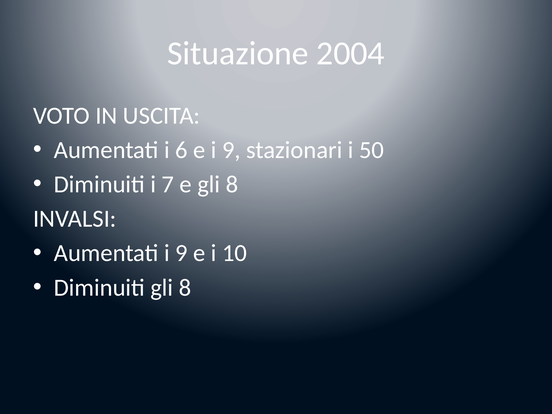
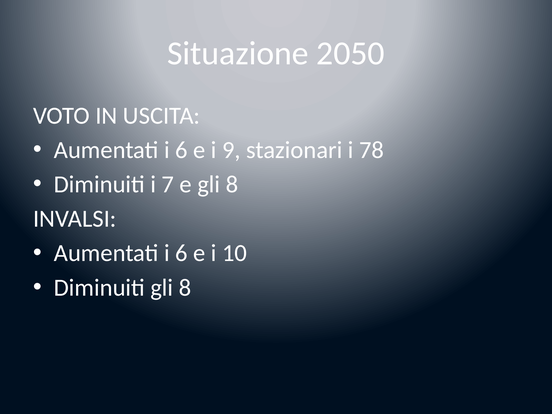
2004: 2004 -> 2050 (350, 53)
50: 50 -> 78 (372, 150)
9: 9 -> 6 (182, 253)
